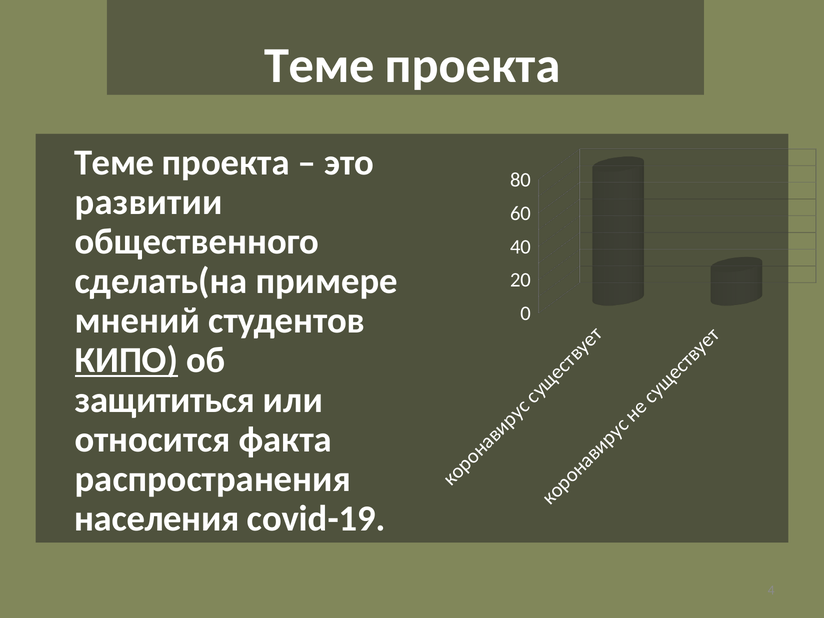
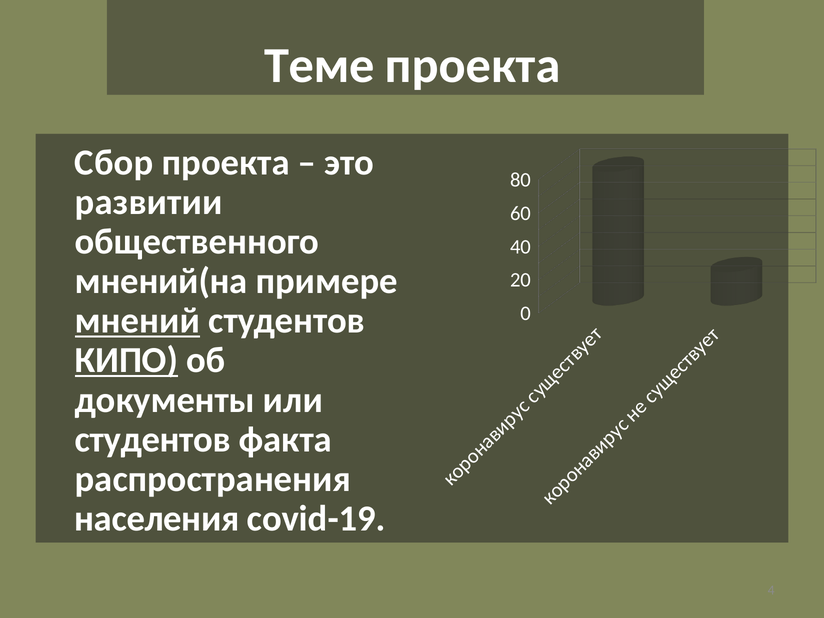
Теме: Теме -> Сбор (114, 162)
сделать(на: сделать(на -> мнений(на (161, 281)
мнений underline: none -> present (137, 321)
защититься: защититься -> документы (165, 400)
относится: относится -> студентов (153, 439)
